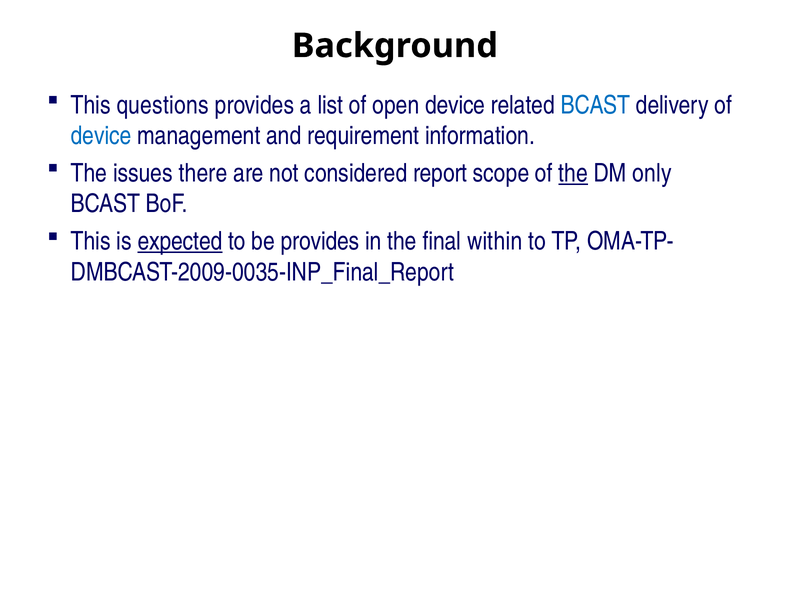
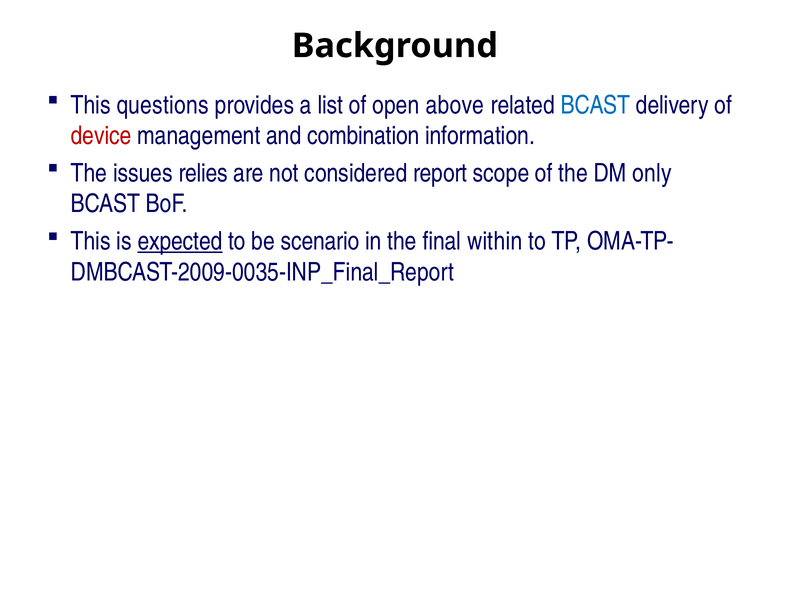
open device: device -> above (455, 105)
device colour: blue -> red (101, 136)
requirement: requirement -> combination (363, 136)
there: there -> relies (203, 173)
the underline: present -> none (573, 173)
be provides: provides -> scenario (320, 241)
